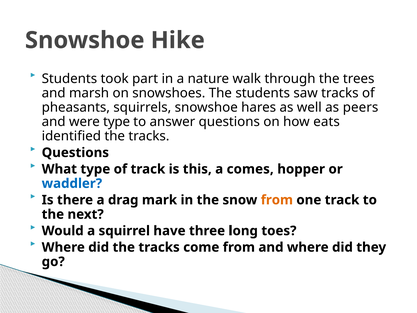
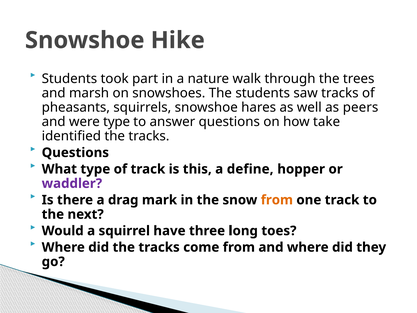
eats: eats -> take (327, 122)
comes: comes -> define (250, 169)
waddler colour: blue -> purple (72, 183)
